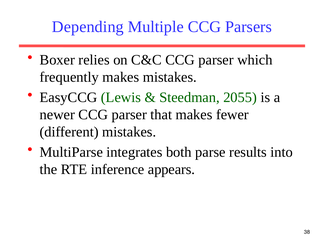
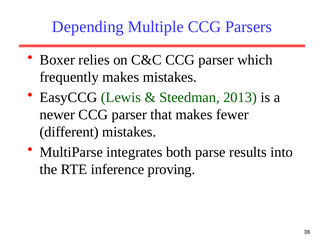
2055: 2055 -> 2013 (240, 97)
appears: appears -> proving (171, 169)
